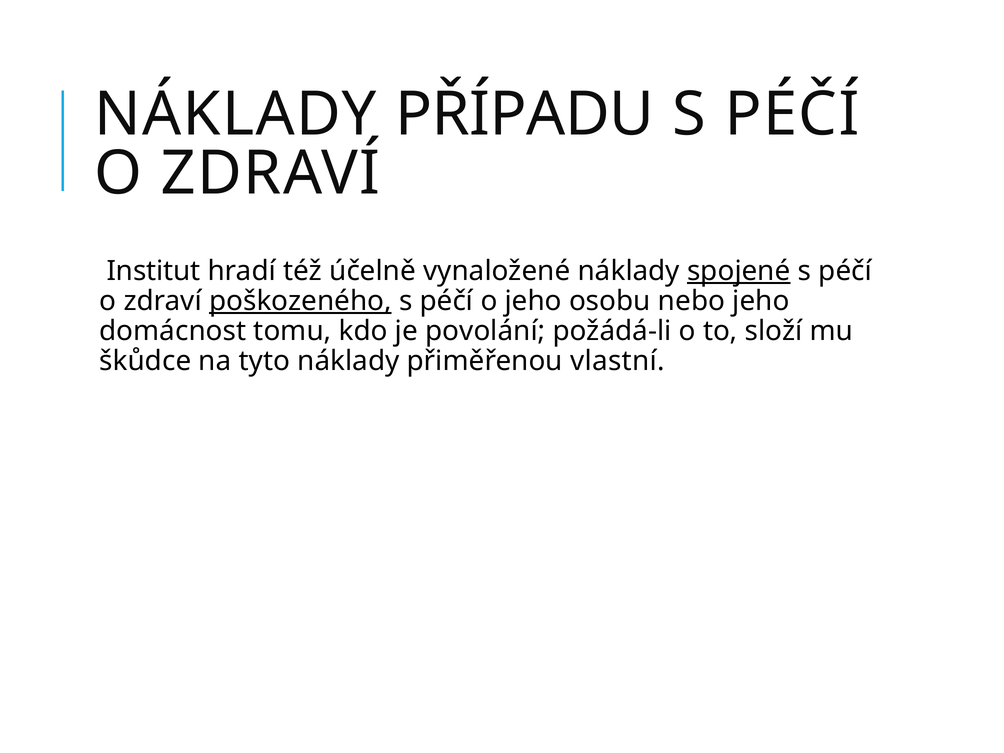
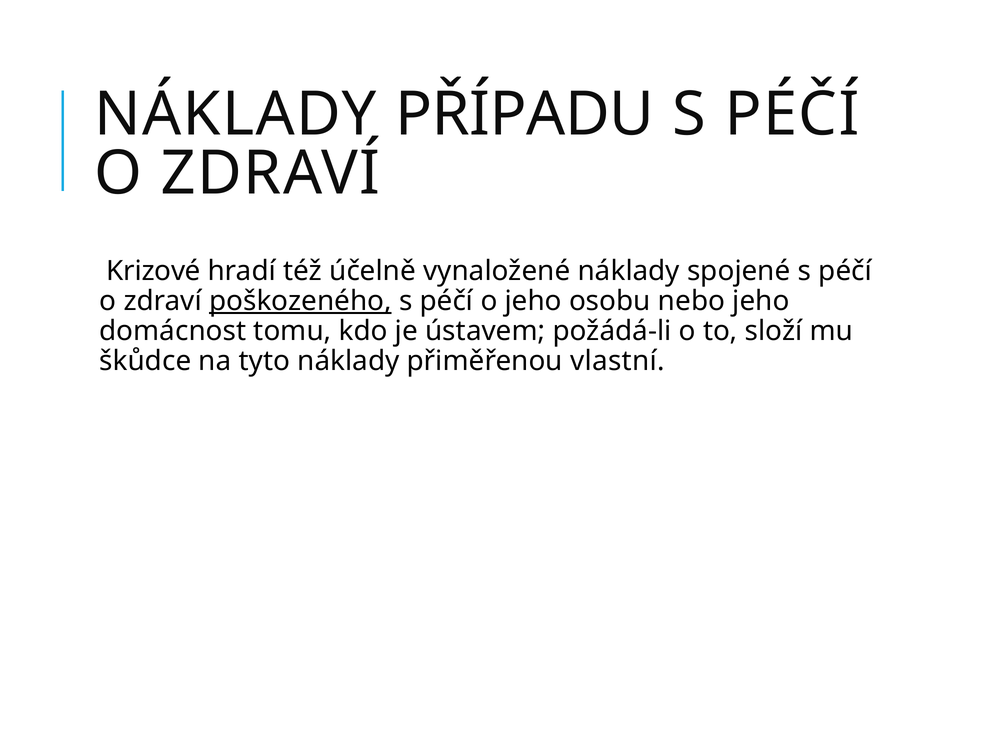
Institut: Institut -> Krizové (154, 271)
spojené underline: present -> none (739, 271)
povolání: povolání -> ústavem (485, 331)
